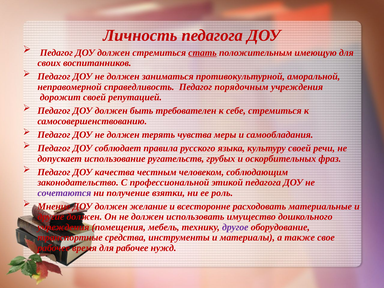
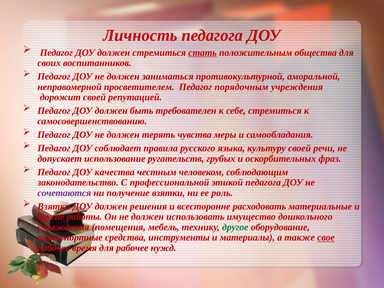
имеющую: имеющую -> общества (316, 53)
справедливость: справедливость -> просветителем (139, 87)
Мнение: Мнение -> Взятки (54, 206)
желание: желание -> решения (148, 206)
другие должен: должен -> работы (84, 217)
другое colour: purple -> green (235, 227)
свое underline: none -> present (326, 238)
